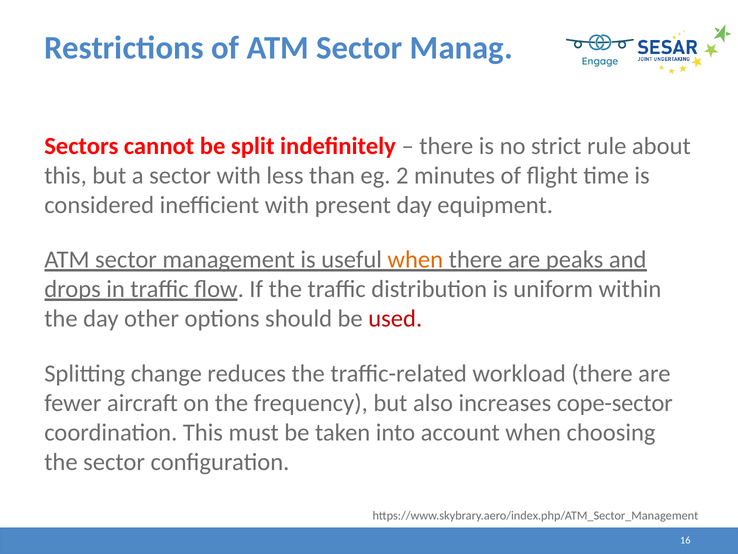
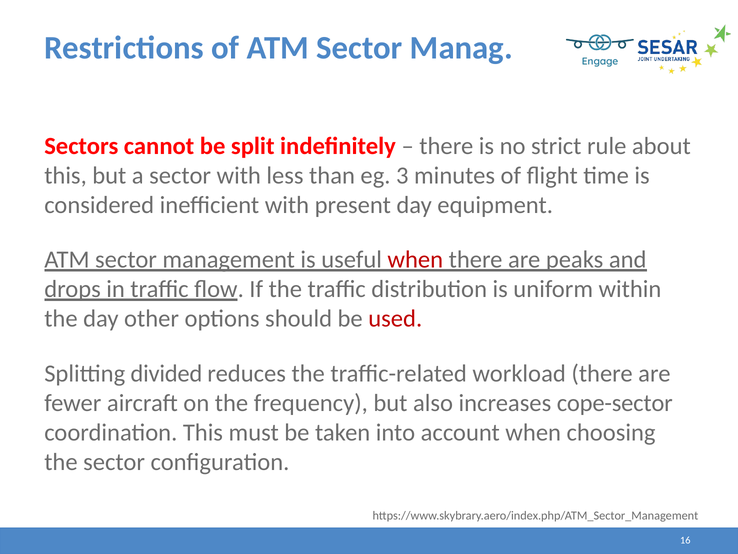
2: 2 -> 3 (402, 175)
when colour: orange -> red (415, 259)
change: change -> divided (166, 373)
